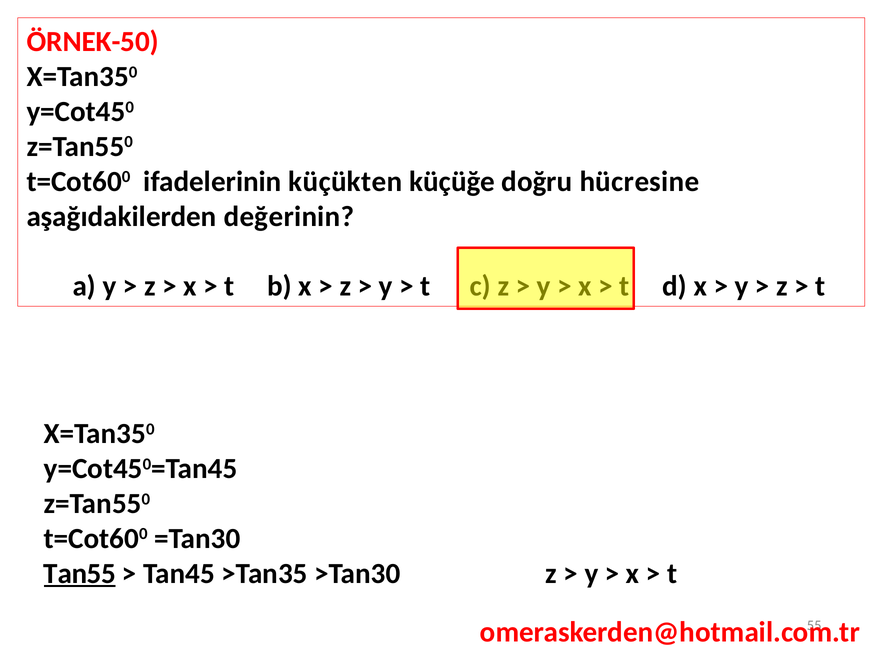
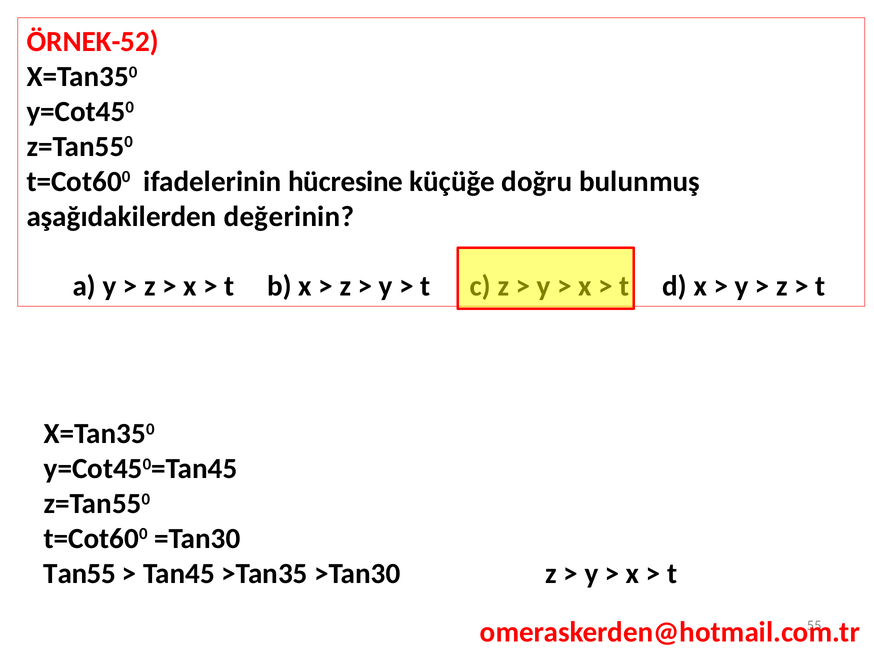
ÖRNEK-50: ÖRNEK-50 -> ÖRNEK-52 (93, 42)
küçükten: küçükten -> hücresine (346, 182)
hücresine: hücresine -> bulunmuş (640, 182)
Tan55 underline: present -> none (80, 574)
